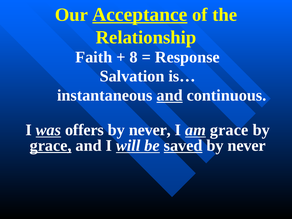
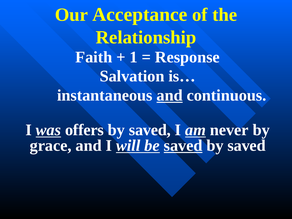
Acceptance underline: present -> none (140, 14)
8: 8 -> 1 (134, 57)
never: never -> saved (150, 130)
am grace: grace -> never (229, 130)
grace underline: present -> none (51, 145)
never: never -> saved (247, 145)
